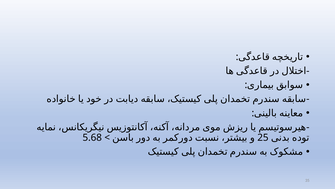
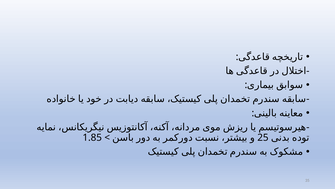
5.68: 5.68 -> 1.85 (92, 137)
